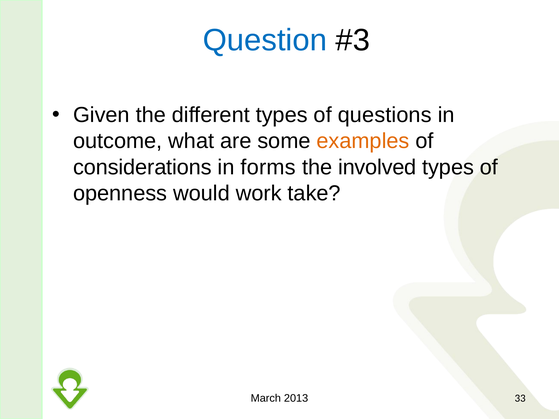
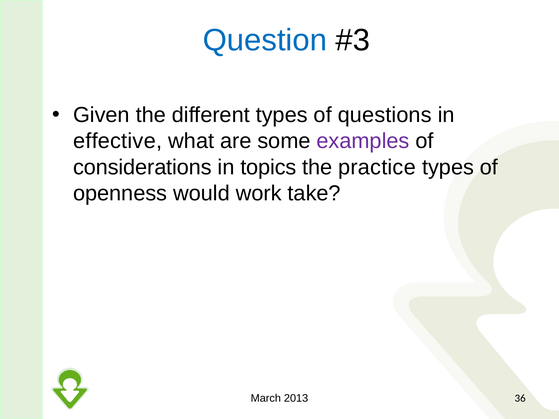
outcome: outcome -> effective (118, 141)
examples colour: orange -> purple (363, 141)
forms: forms -> topics (268, 167)
involved: involved -> practice (377, 167)
33: 33 -> 36 (520, 399)
